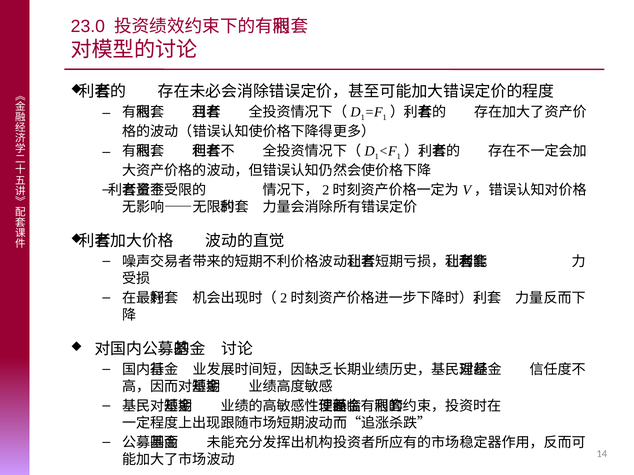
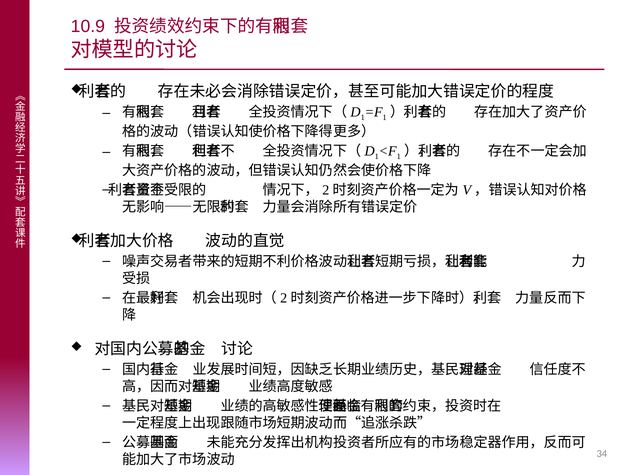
23.0: 23.0 -> 10.9 (88, 27)
14: 14 -> 34 (602, 454)
